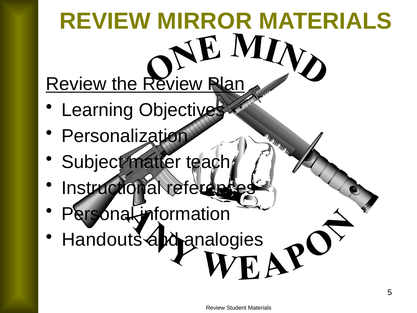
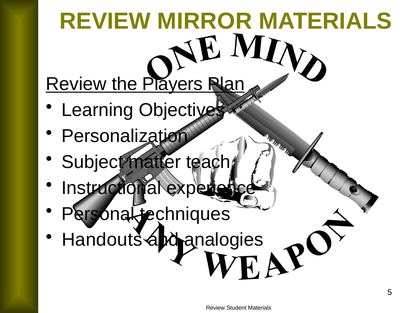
the Review: Review -> Players (173, 84)
references: references -> experience (211, 188)
information: information -> techniques (185, 214)
